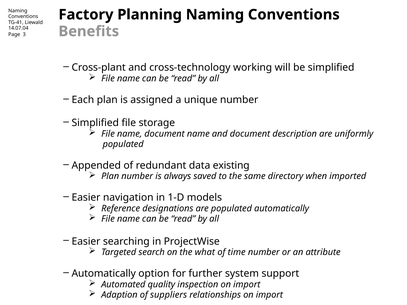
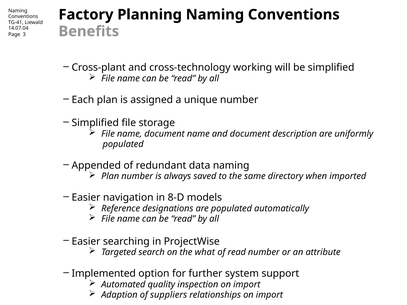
data existing: existing -> naming (231, 166)
1-D: 1-D -> 8-D (176, 198)
of time: time -> read (237, 252)
Automatically: Automatically -> Implemented (104, 274)
